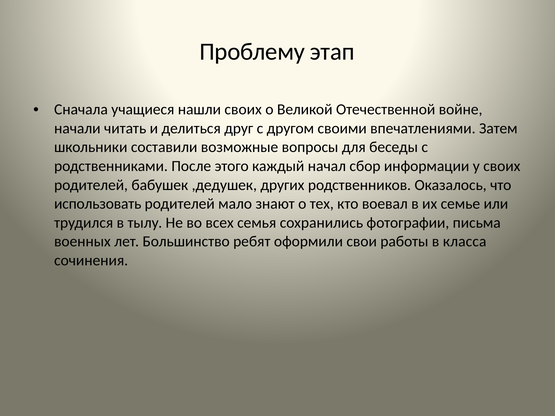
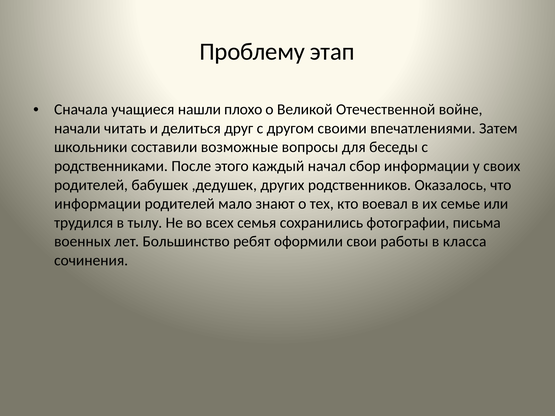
нашли своих: своих -> плохо (243, 110)
использовать: использовать -> информации (98, 204)
